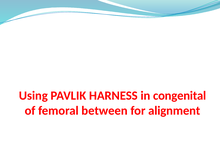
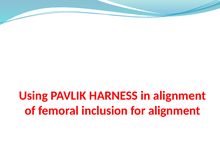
in congenital: congenital -> alignment (180, 96)
between: between -> inclusion (105, 111)
